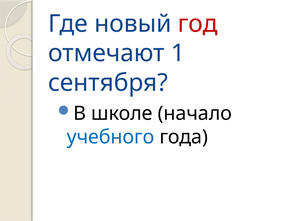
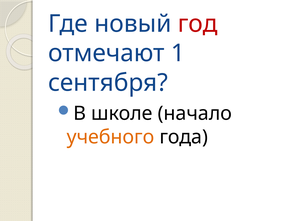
учебного colour: blue -> orange (111, 137)
